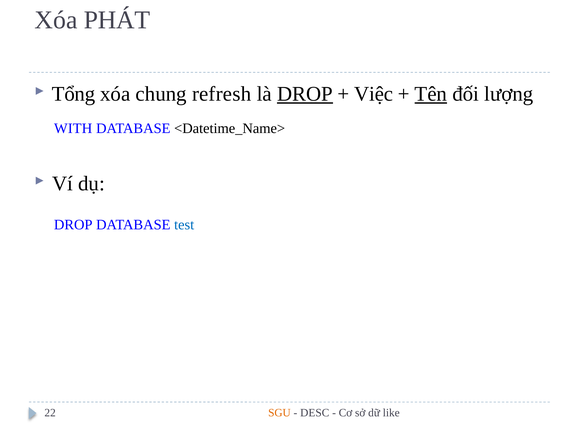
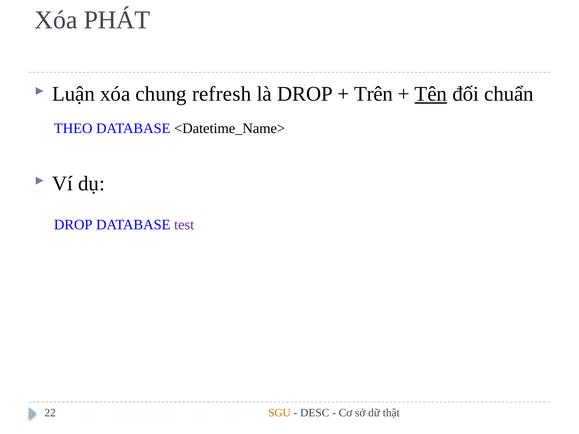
Tổng: Tổng -> Luận (73, 94)
DROP underline: present -> none (305, 94)
Việc: Việc -> Trên (374, 94)
lượng: lượng -> chuẩn (509, 94)
WITH: WITH -> THEO (73, 128)
test colour: blue -> purple (184, 225)
like: like -> thật (391, 413)
